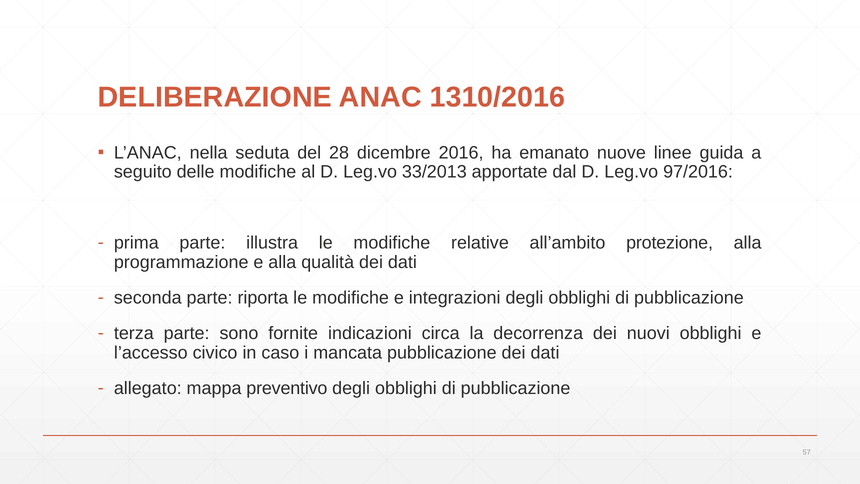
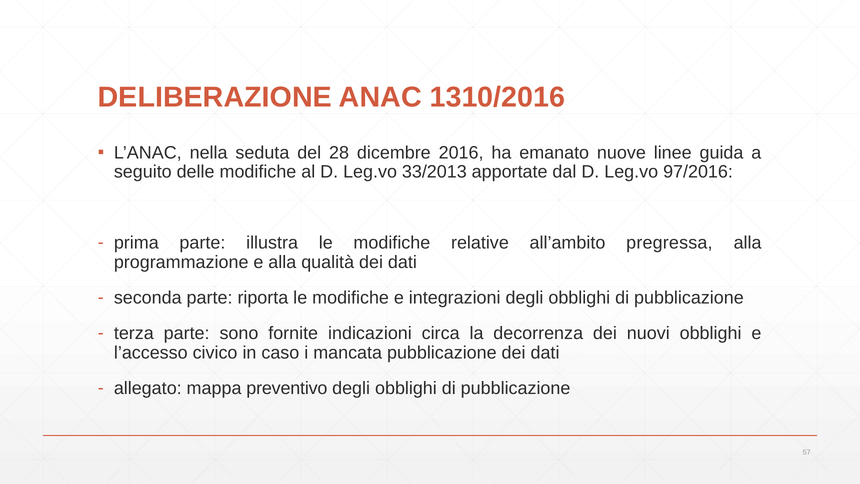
protezione: protezione -> pregressa (669, 243)
